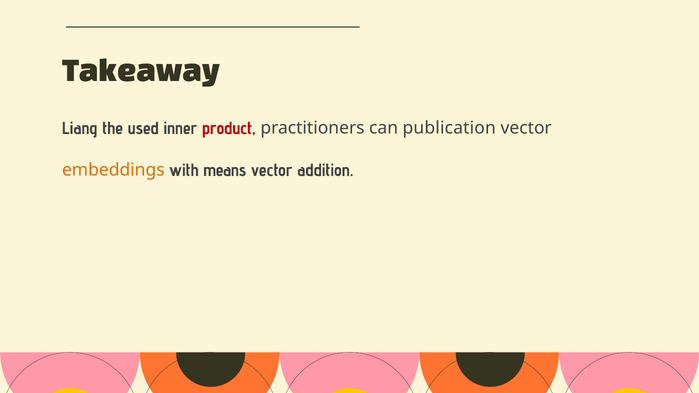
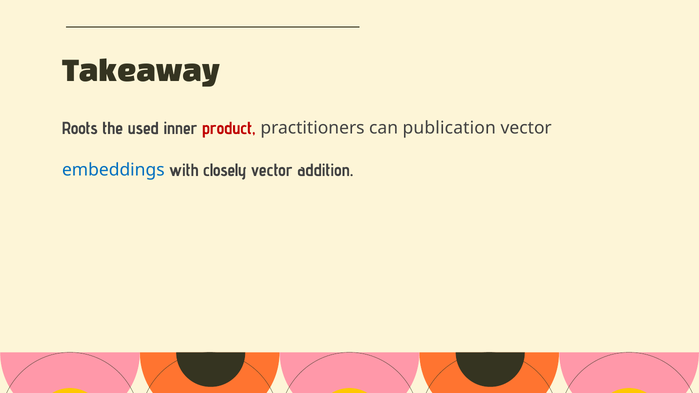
Liang: Liang -> Roots (80, 128)
embeddings colour: orange -> blue (113, 170)
means: means -> closely (225, 170)
